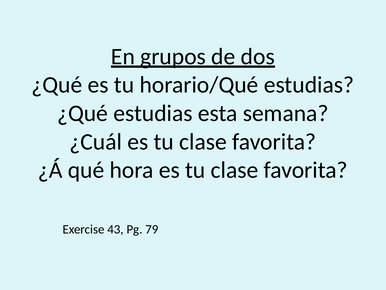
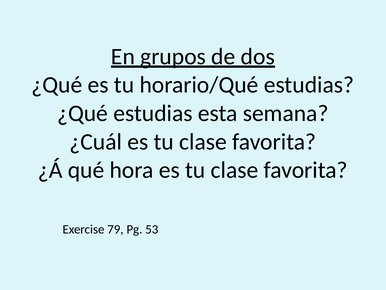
43: 43 -> 79 (116, 229)
79: 79 -> 53 (152, 229)
